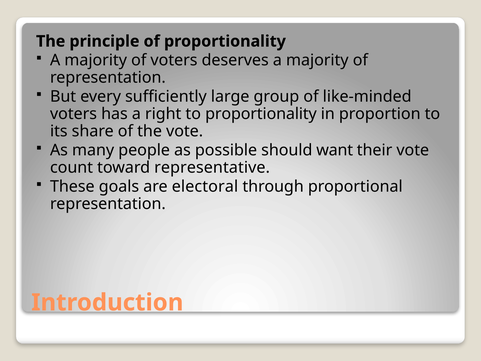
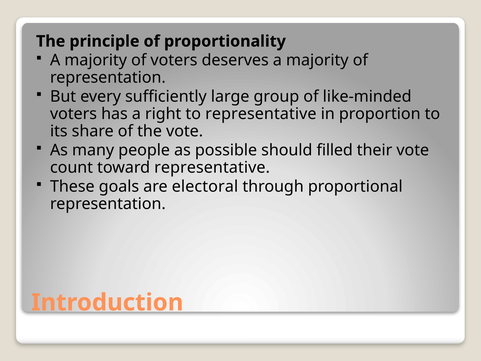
to proportionality: proportionality -> representative (261, 114)
want: want -> filled (335, 150)
